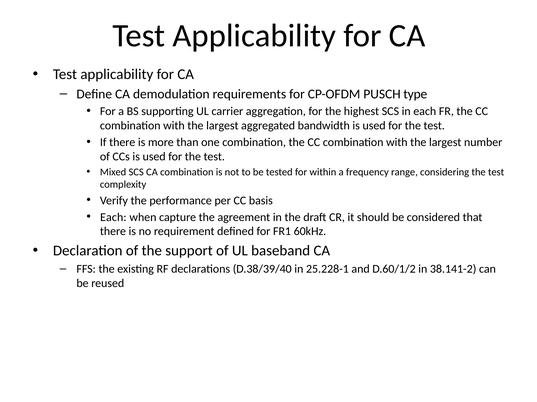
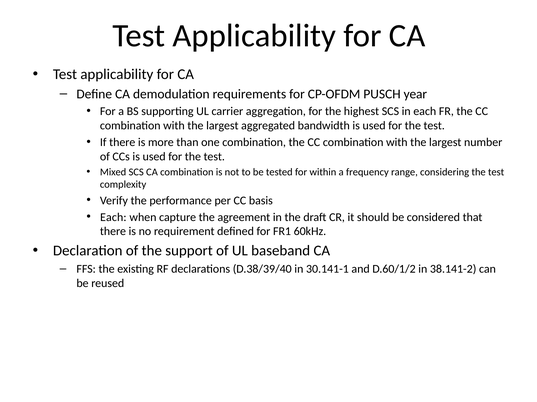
type: type -> year (415, 94)
25.228-1: 25.228-1 -> 30.141-1 (327, 269)
